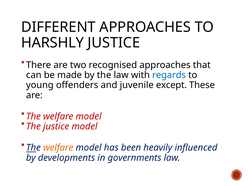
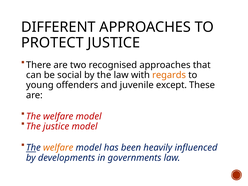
HARSHLY: HARSHLY -> PROTECT (52, 43)
made: made -> social (70, 75)
regards colour: blue -> orange (169, 75)
